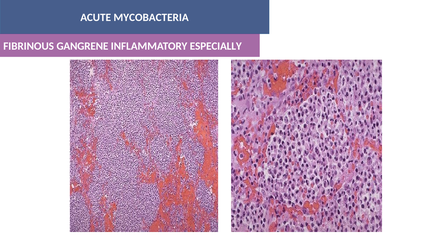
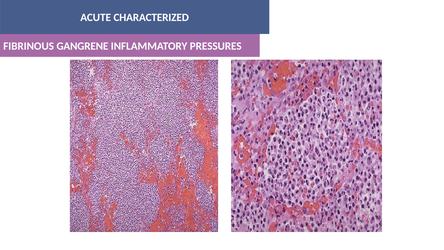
MYCOBACTERIA: MYCOBACTERIA -> CHARACTERIZED (151, 17)
ESPECIALLY: ESPECIALLY -> PRESSURES (216, 46)
